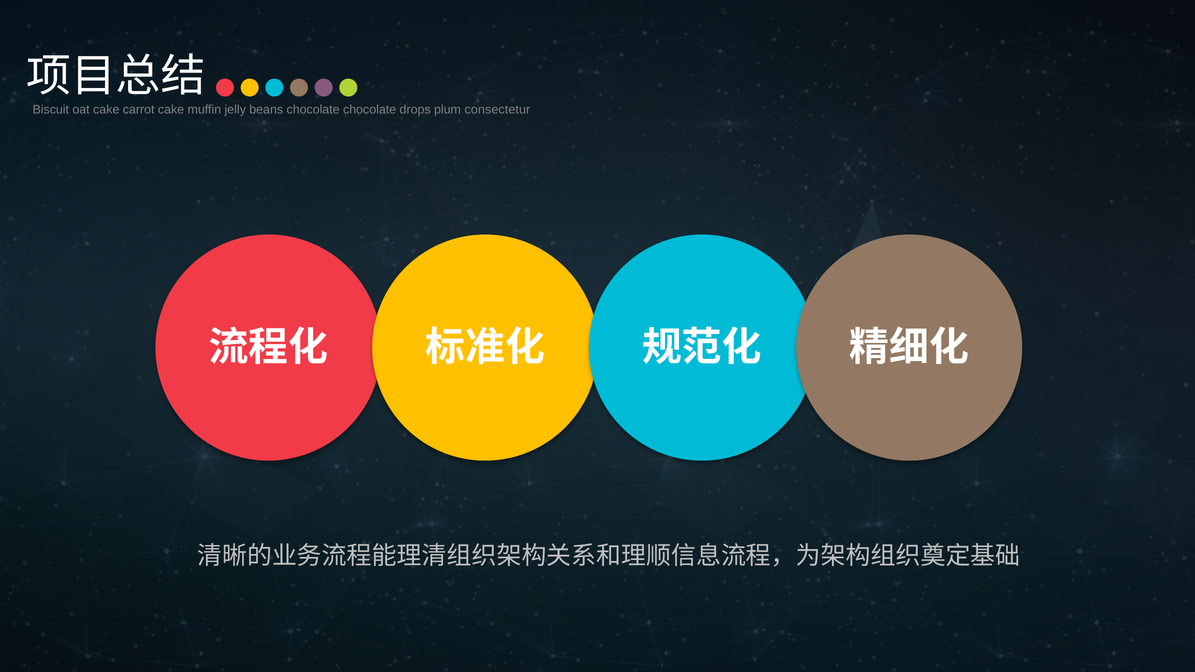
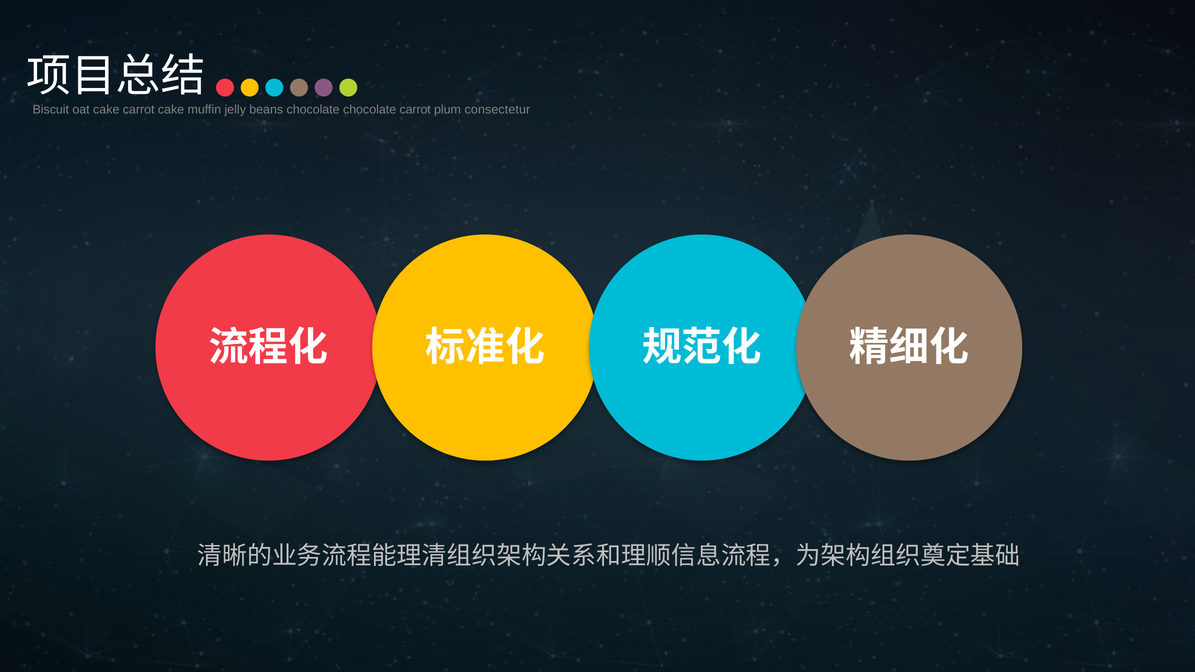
chocolate drops: drops -> carrot (415, 110)
